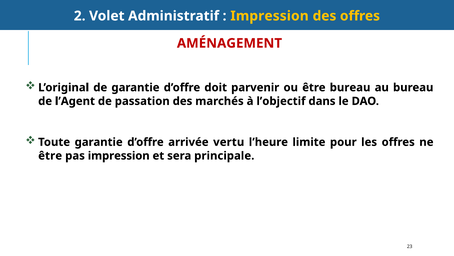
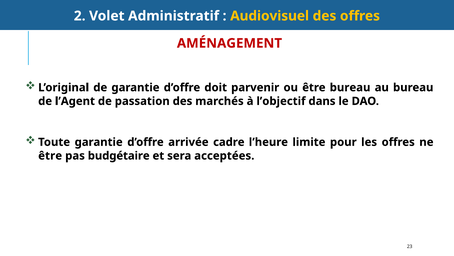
Impression: Impression -> Audiovisuel (270, 16)
vertu: vertu -> cadre (229, 142)
pas impression: impression -> budgétaire (119, 155)
principale: principale -> acceptées (224, 155)
